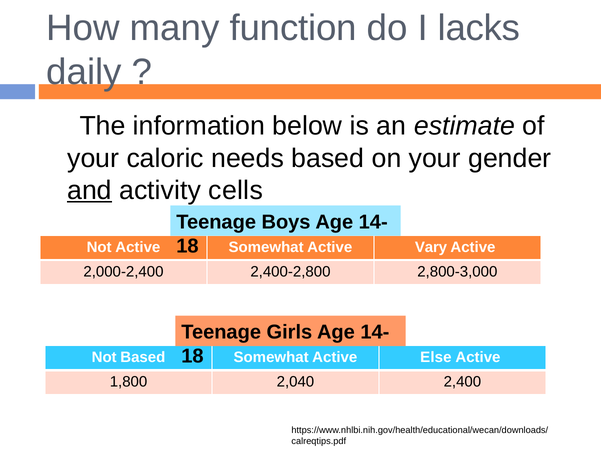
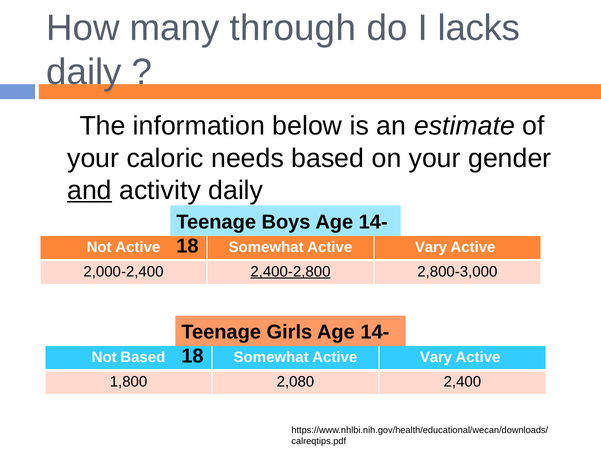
function: function -> through (293, 28)
activity cells: cells -> daily (236, 190)
2,400-2,800 underline: none -> present (290, 271)
Else: Else -> Vary (436, 357)
2,040: 2,040 -> 2,080 (295, 382)
